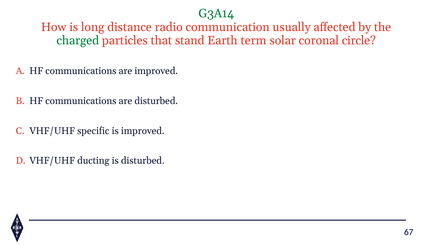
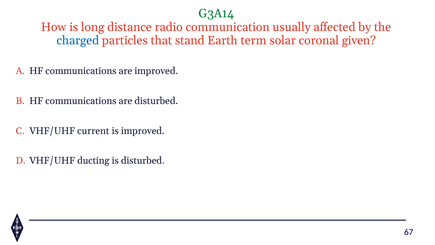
charged colour: green -> blue (78, 41)
circle: circle -> given (359, 41)
specific: specific -> current (93, 131)
